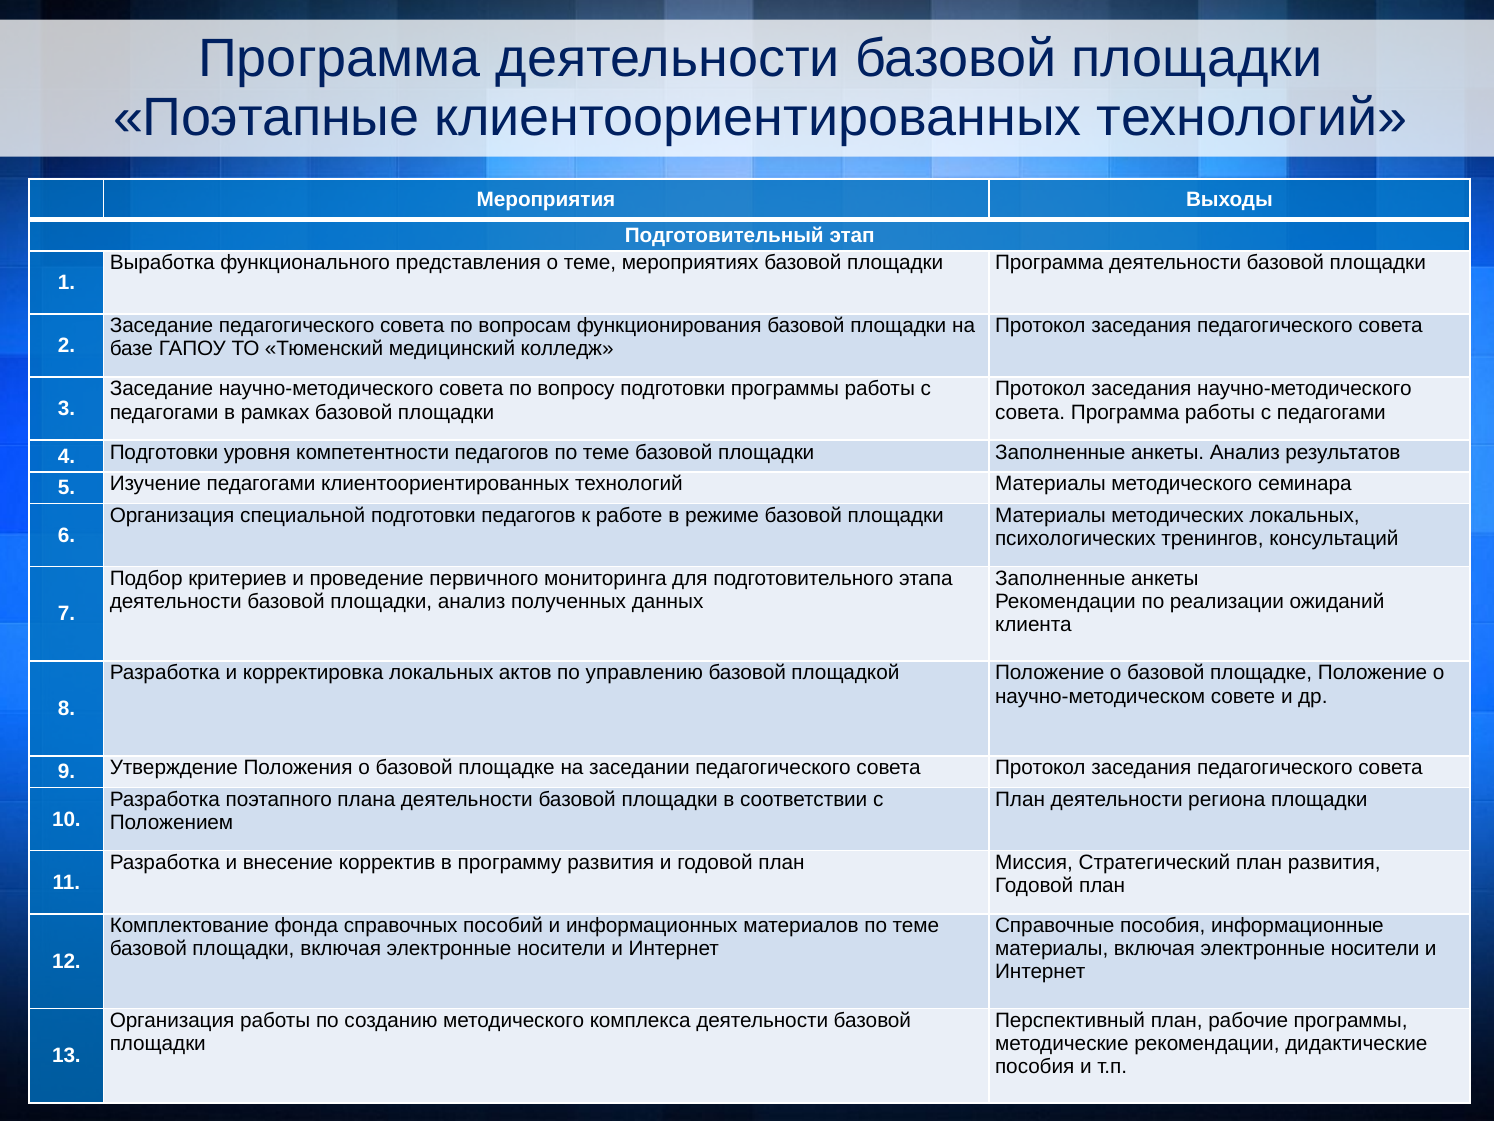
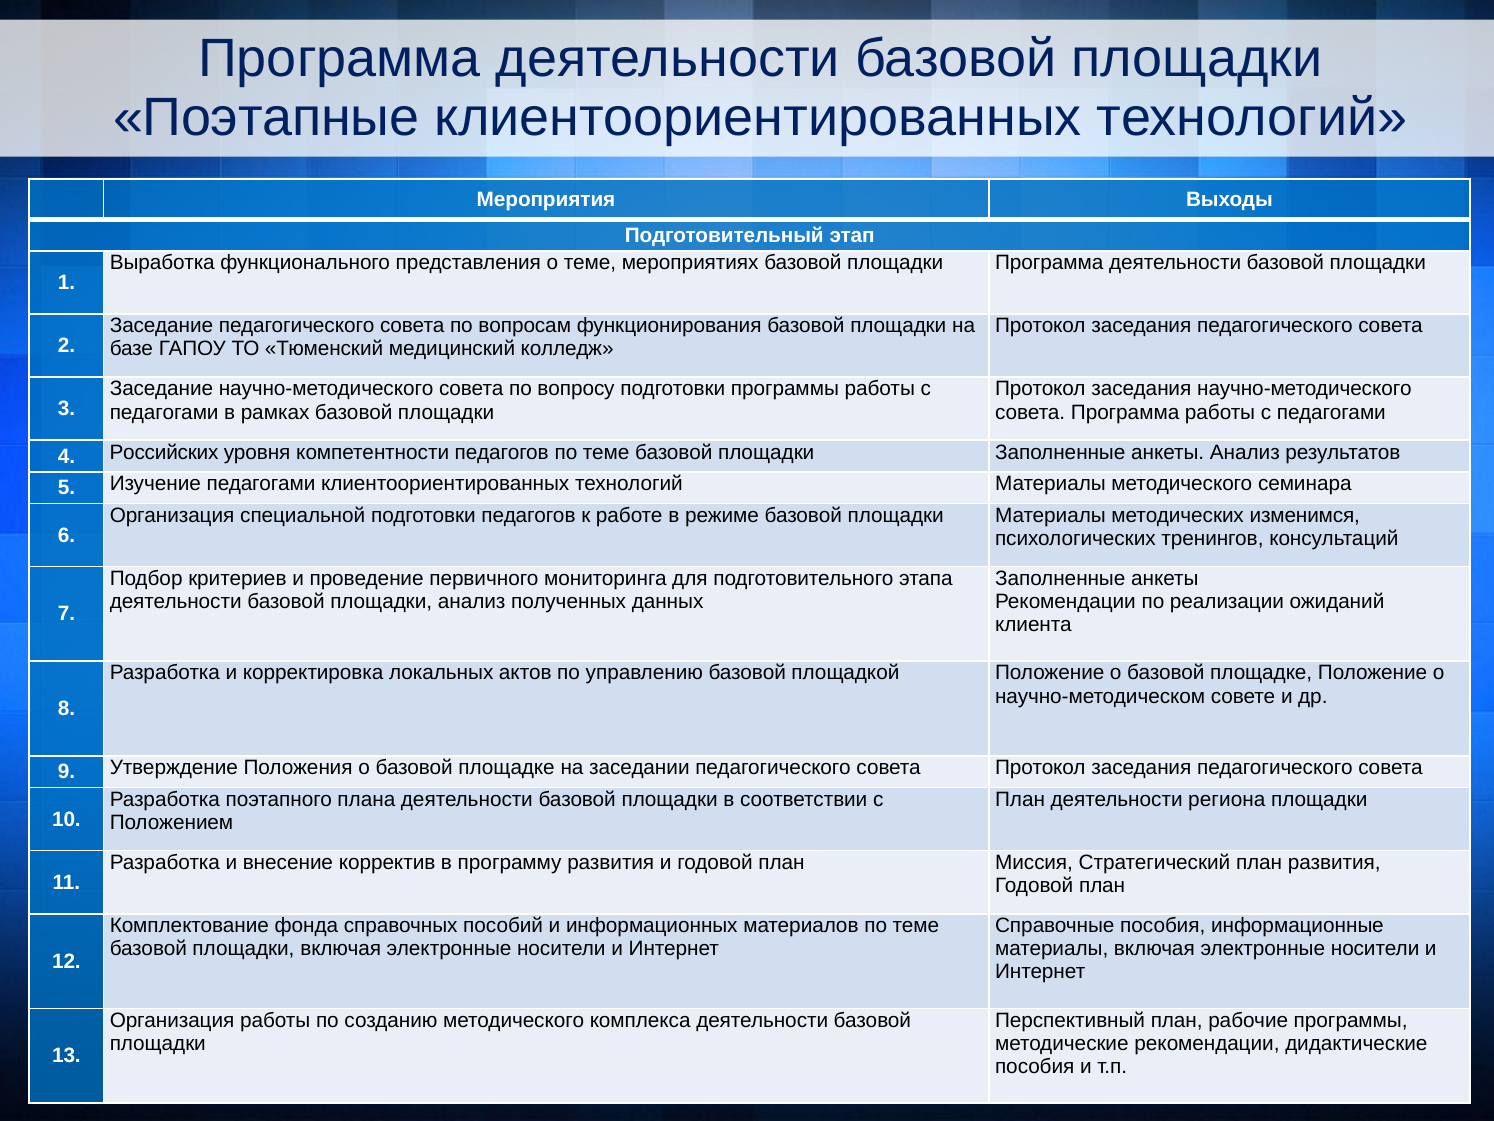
4 Подготовки: Подготовки -> Российских (164, 452)
методических локальных: локальных -> изменимся (1305, 515)
